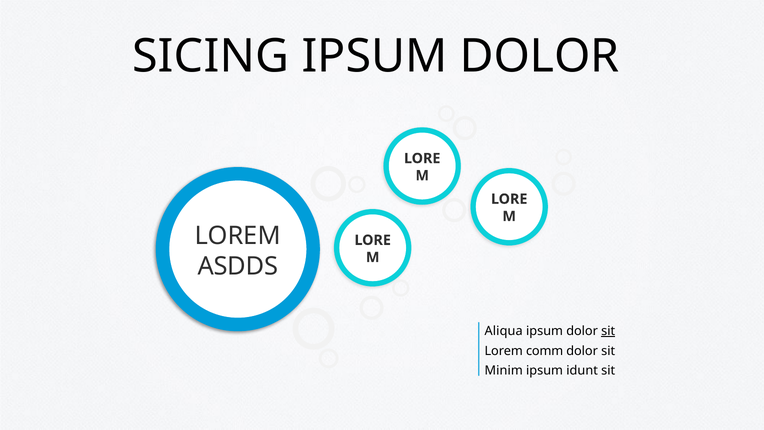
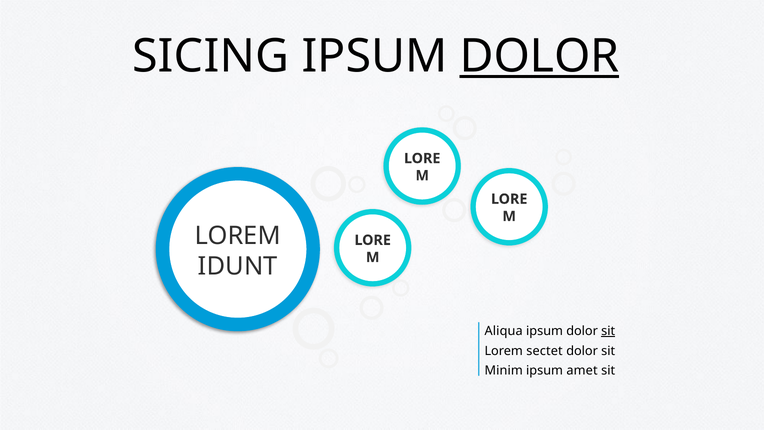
DOLOR underline: none -> present (539, 56)
ASDDS: ASDDS -> IDUNT (238, 266)
comm: comm -> sectet (544, 351)
idunt: idunt -> amet (582, 370)
